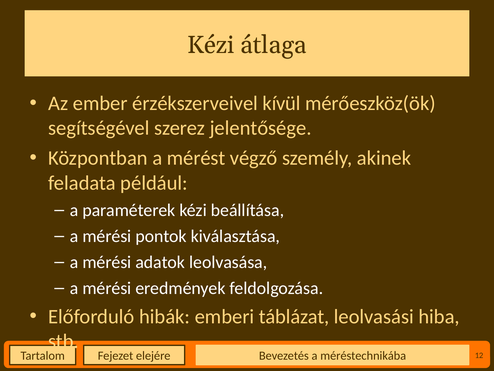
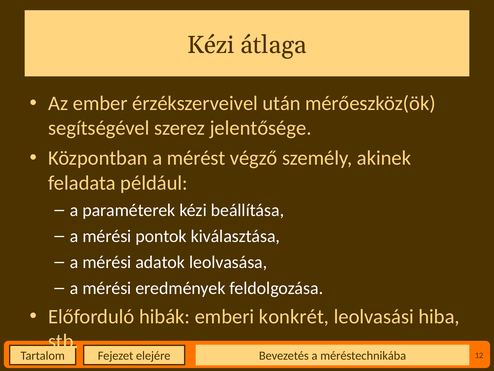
kívül: kívül -> után (282, 103)
táblázat: táblázat -> konkrét (294, 316)
